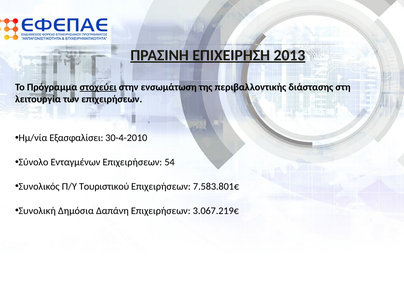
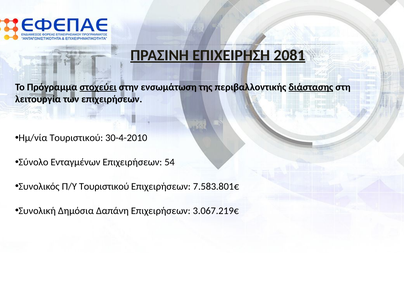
2013: 2013 -> 2081 (289, 55)
διάστασης underline: none -> present (311, 87)
Ημ/νία Εξασφαλίσει: Εξασφαλίσει -> Τουριστικού (76, 138)
